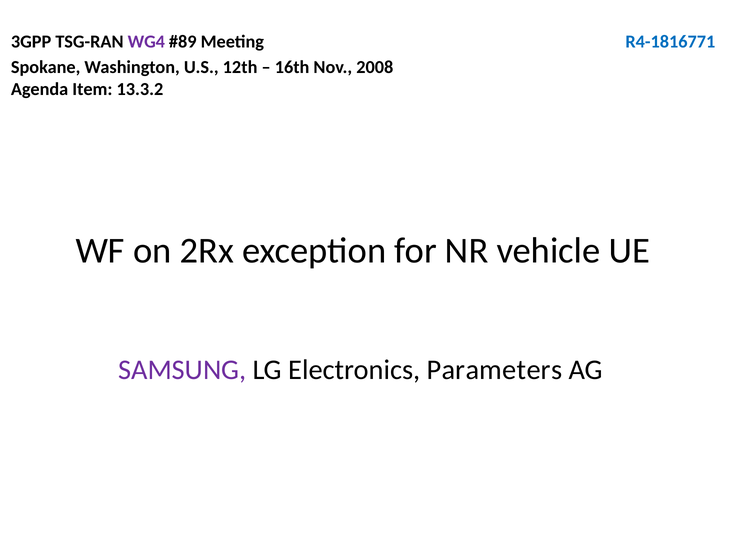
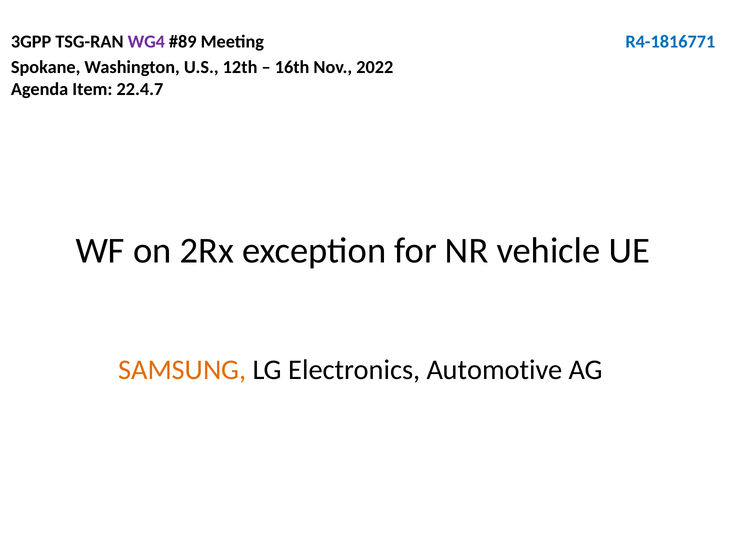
2008: 2008 -> 2022 (375, 67)
13.3.2: 13.3.2 -> 22.4.7 (140, 89)
SAMSUNG colour: purple -> orange (182, 370)
Parameters: Parameters -> Automotive (495, 370)
